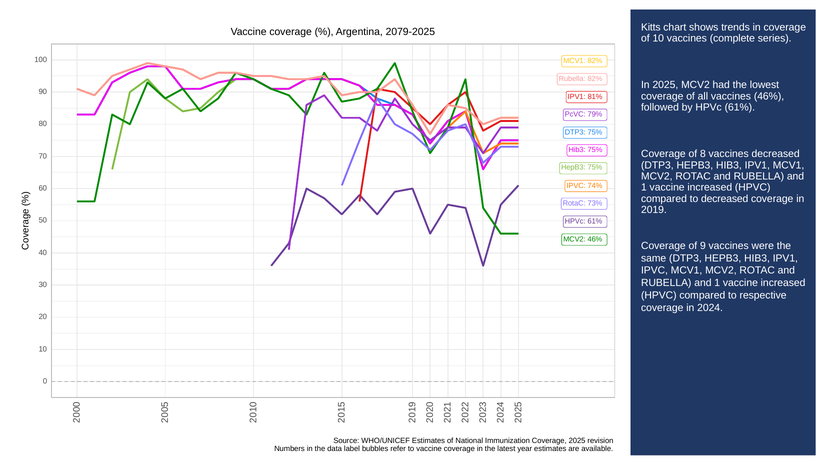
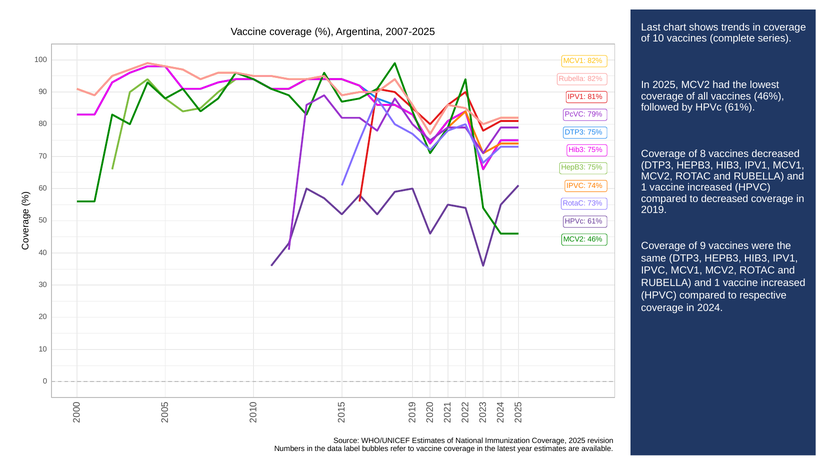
Kitts: Kitts -> Last (651, 27)
2079-2025: 2079-2025 -> 2007-2025 (410, 32)
